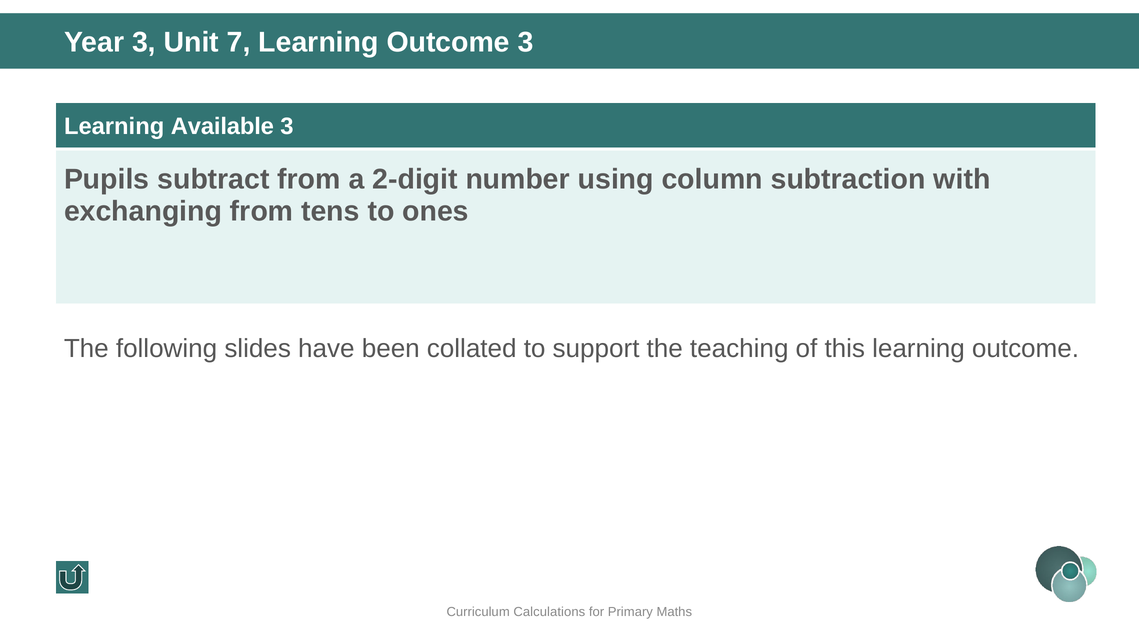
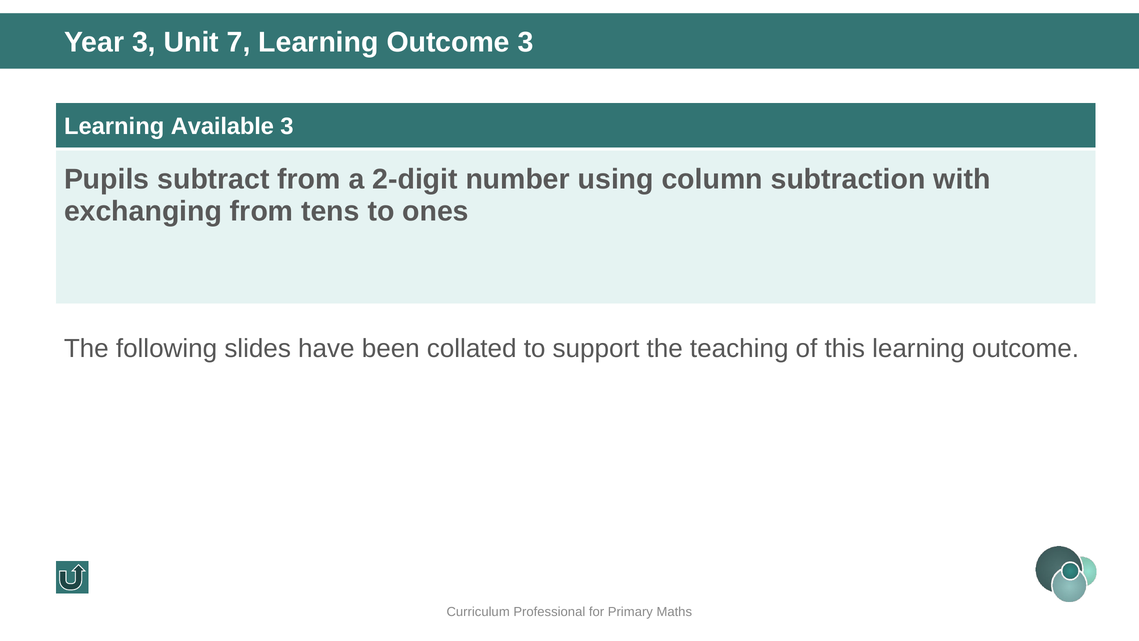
Calculations: Calculations -> Professional (549, 612)
